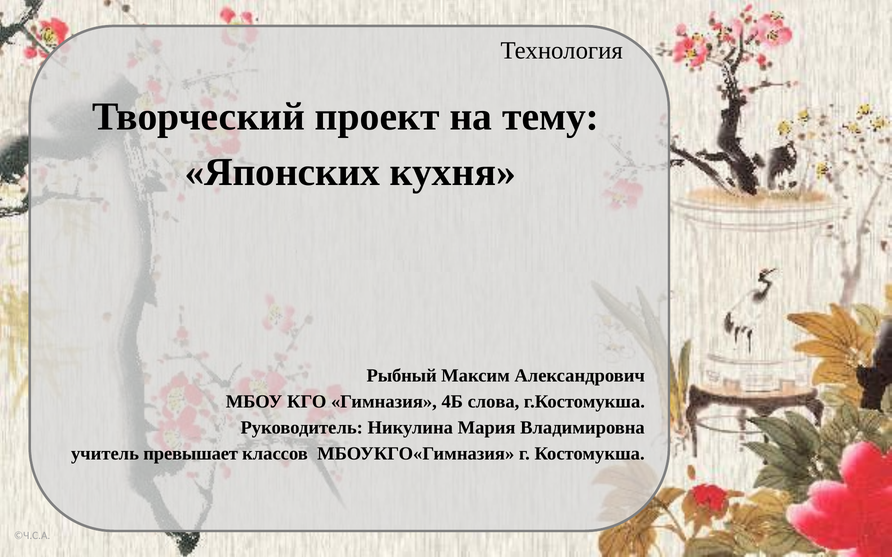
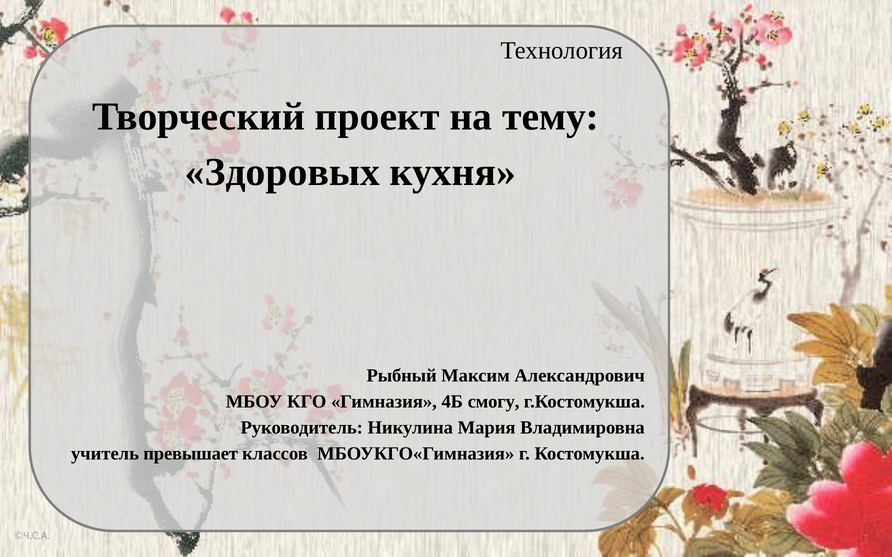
Японских: Японских -> Здоровых (282, 172)
слова: слова -> смогу (494, 402)
